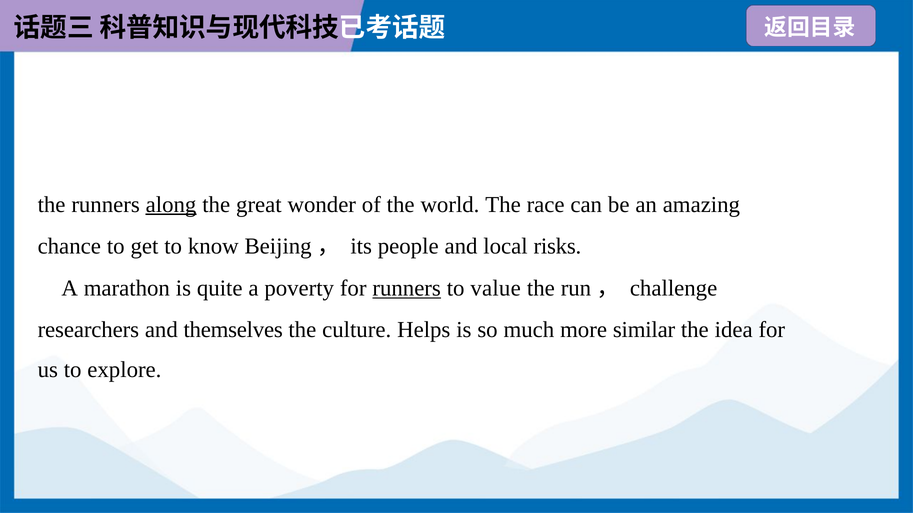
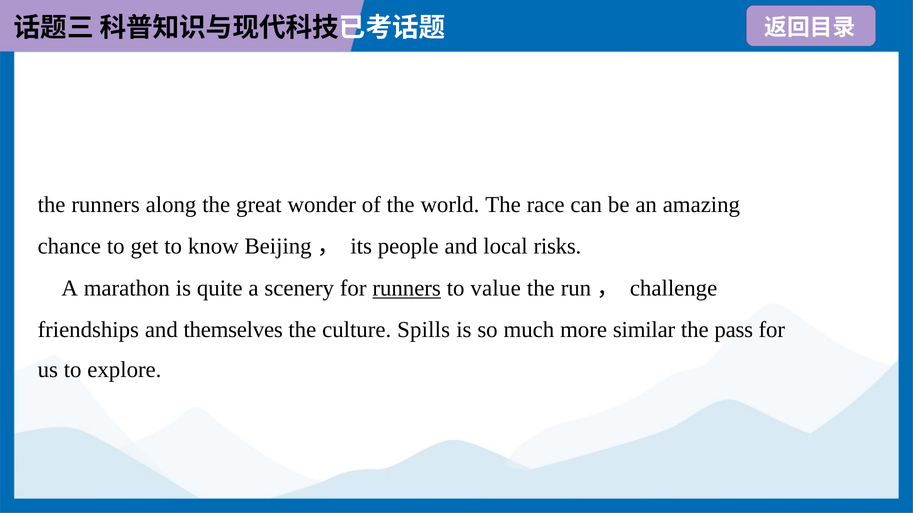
along underline: present -> none (171, 205)
poverty: poverty -> scenery (299, 288)
researchers: researchers -> friendships (88, 330)
Helps: Helps -> Spills (424, 330)
idea: idea -> pass (734, 330)
